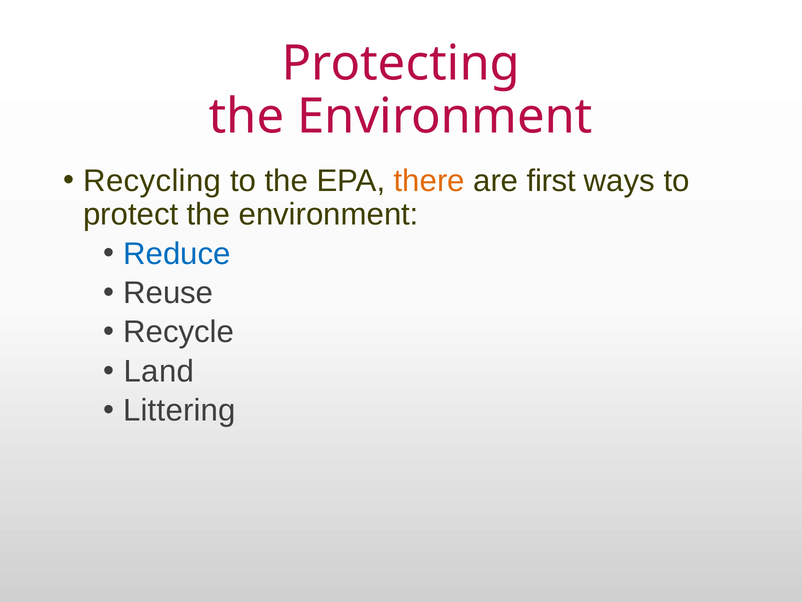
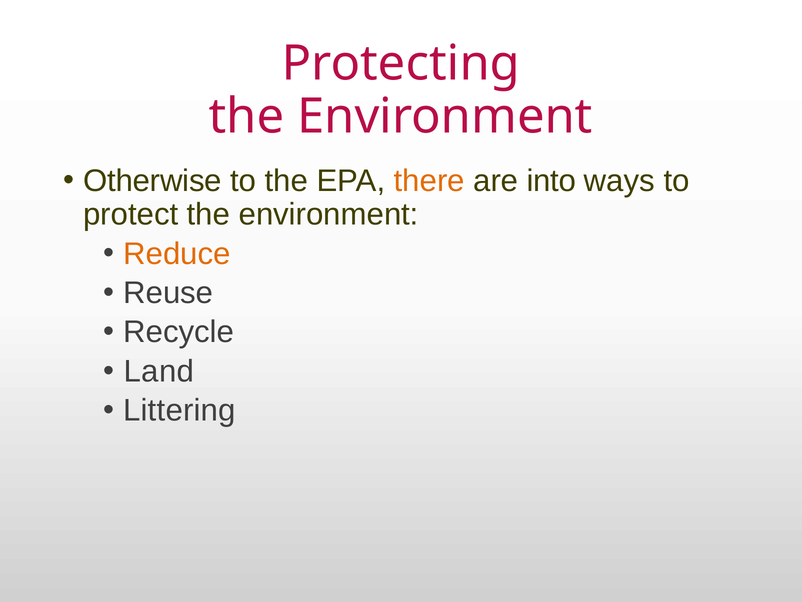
Recycling: Recycling -> Otherwise (152, 181)
first: first -> into (551, 181)
Reduce colour: blue -> orange (177, 254)
